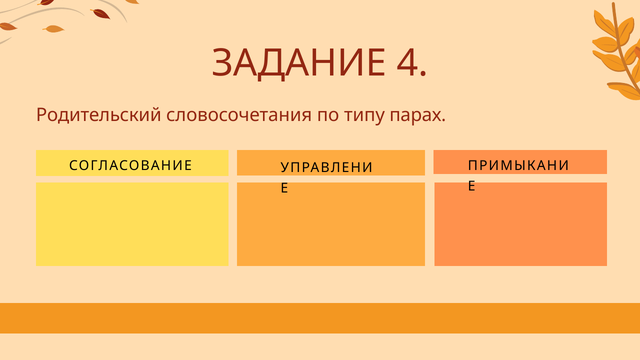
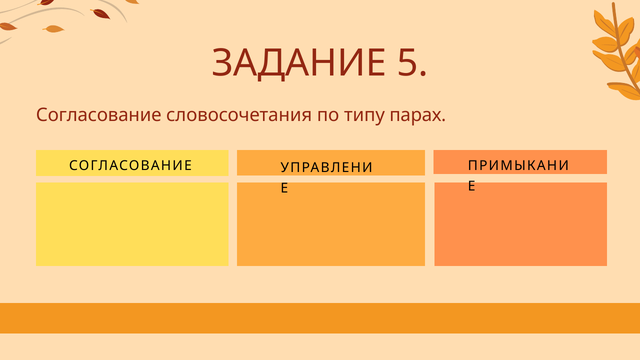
4: 4 -> 5 (412, 63)
Родительский: Родительский -> Согласование (99, 115)
